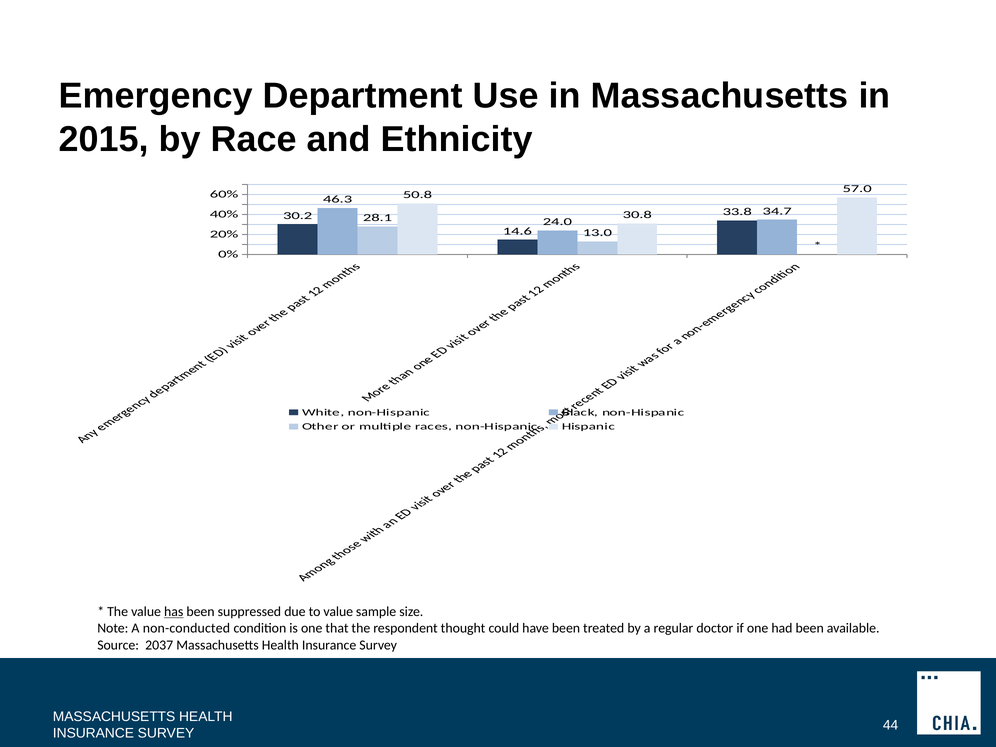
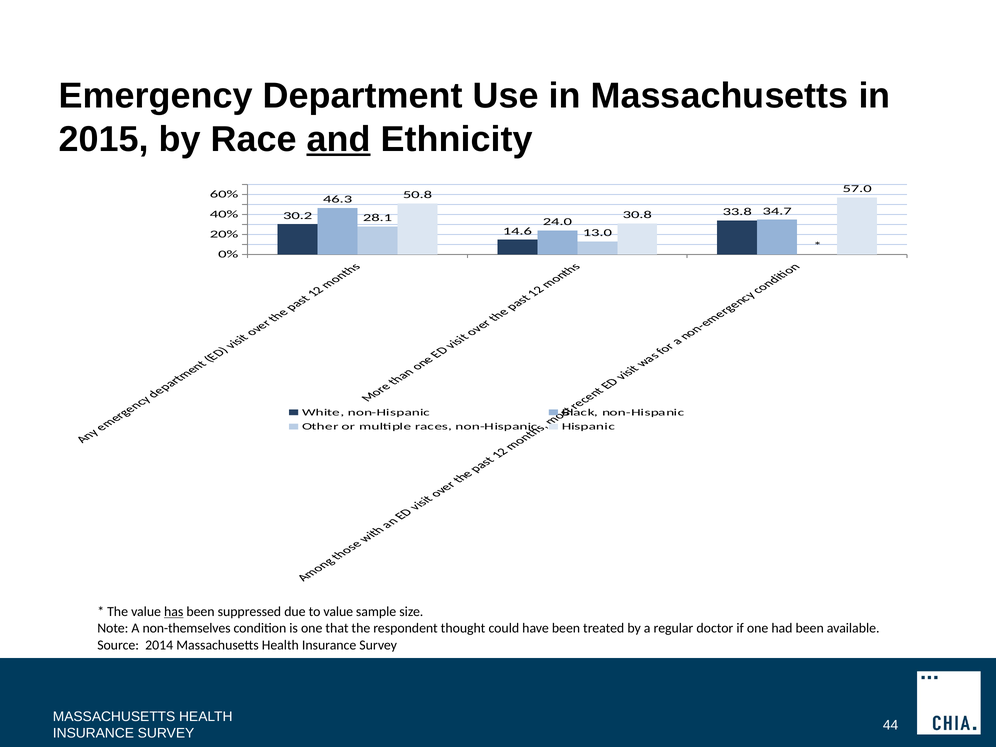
and underline: none -> present (339, 139)
non-conducted: non-conducted -> non-themselves (187, 628)
2037: 2037 -> 2014 (159, 645)
